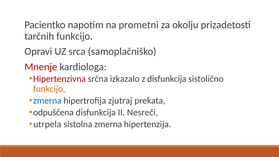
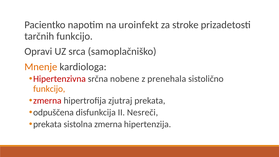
prometni: prometni -> uroinfekt (139, 25)
okolju: okolju -> stroke (185, 25)
Mnenje colour: red -> orange (41, 67)
izkazalo: izkazalo -> nobene (125, 79)
z disfunkcija: disfunkcija -> prenehala (167, 79)
zmerna colour: blue -> red (47, 101)
utrpela: utrpela -> prekata (47, 124)
